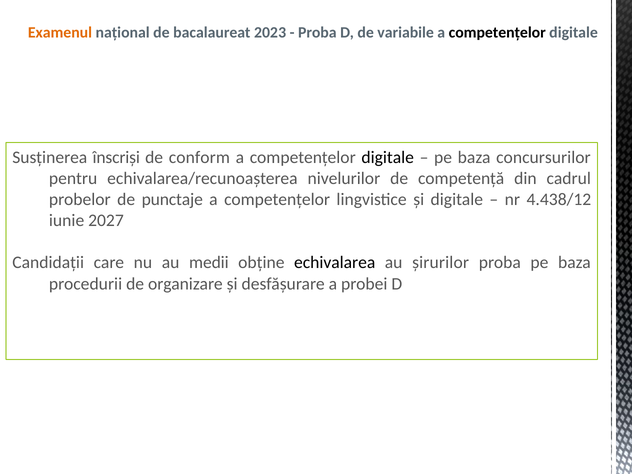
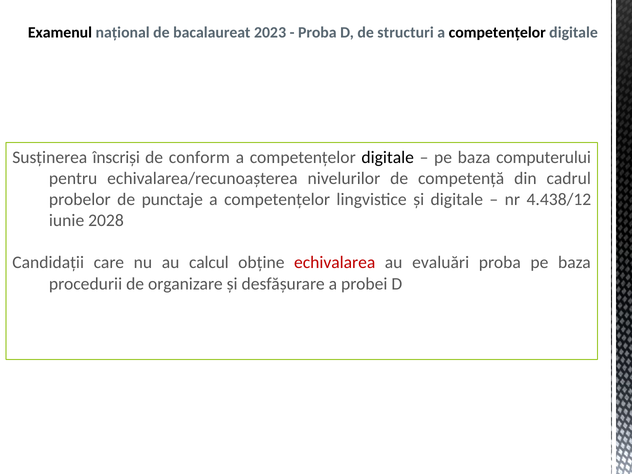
Examenul colour: orange -> black (60, 33)
variabile: variabile -> structuri (406, 33)
concursurilor: concursurilor -> computerului (544, 157)
2027: 2027 -> 2028 (106, 221)
medii: medii -> calcul (209, 263)
echivalarea colour: black -> red (335, 263)
şirurilor: şirurilor -> evaluări (441, 263)
